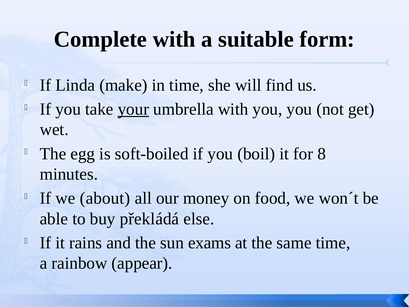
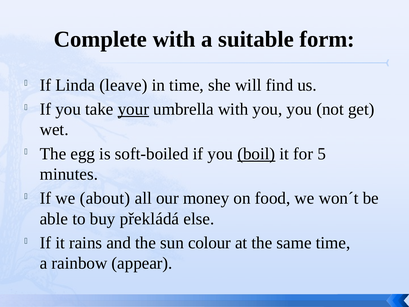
make: make -> leave (123, 85)
boil underline: none -> present (256, 154)
8: 8 -> 5 (322, 154)
exams: exams -> colour (210, 243)
